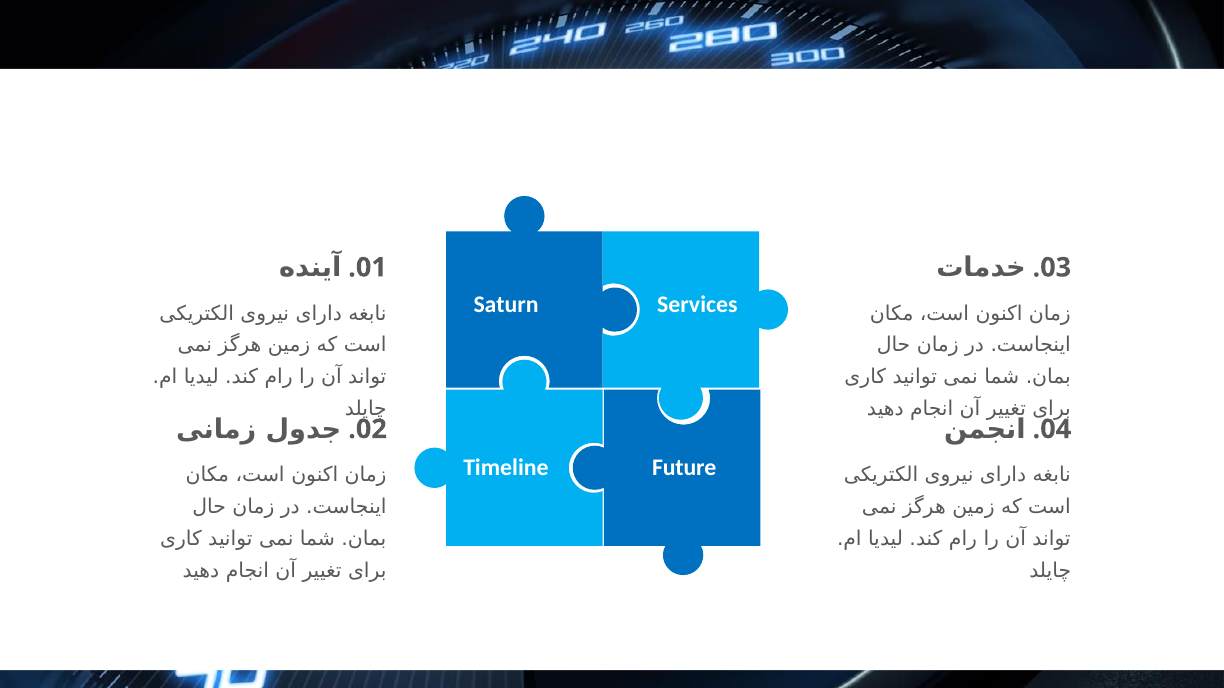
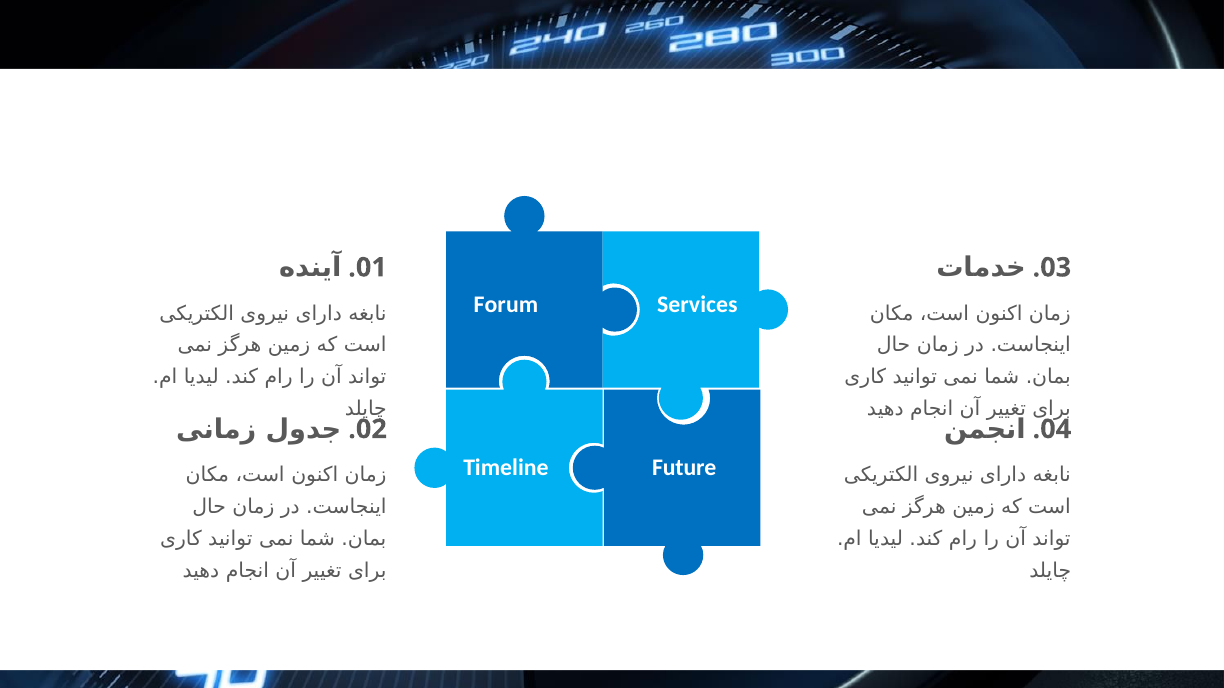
Saturn: Saturn -> Forum (506, 305)
